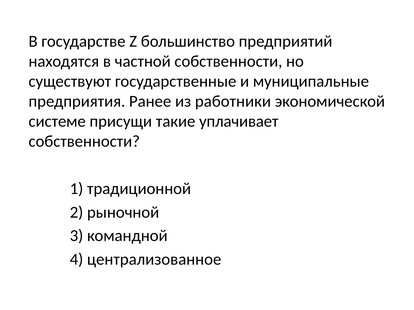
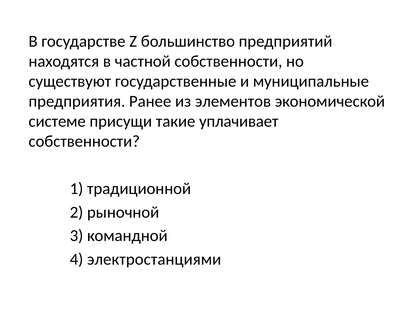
работники: работники -> элементов (233, 101)
централизованное: централизованное -> электростанциями (154, 260)
